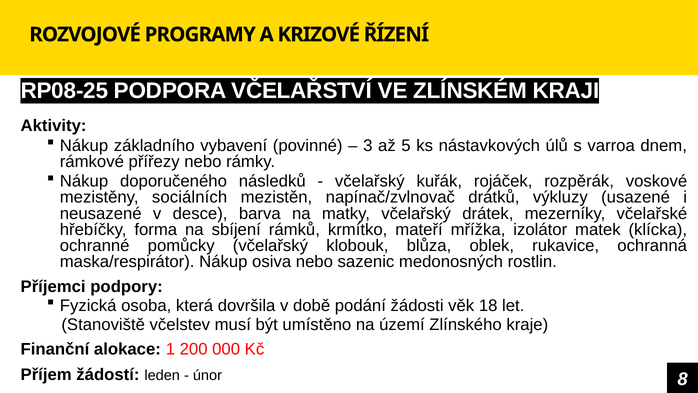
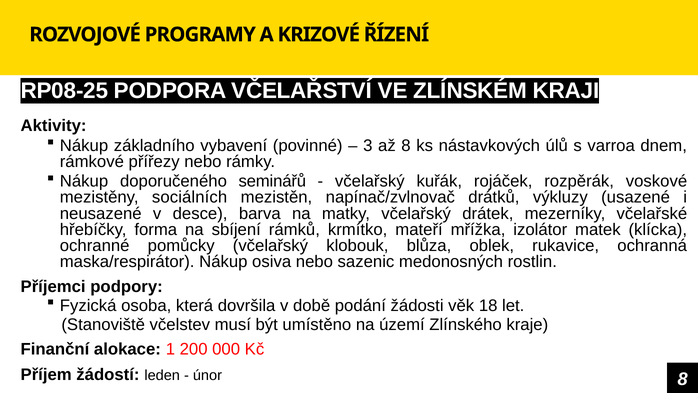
až 5: 5 -> 8 (406, 146)
následků: následků -> seminářů (272, 181)
